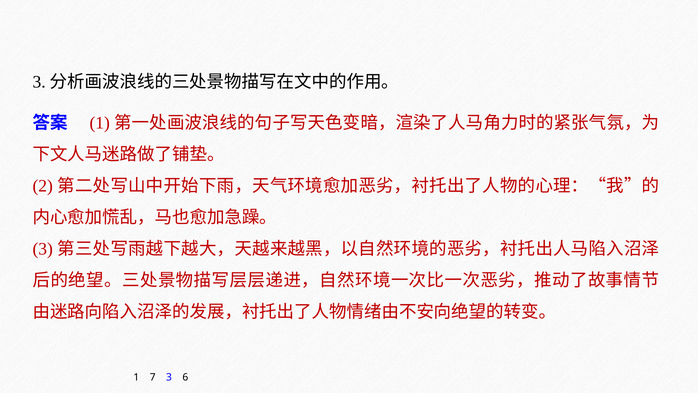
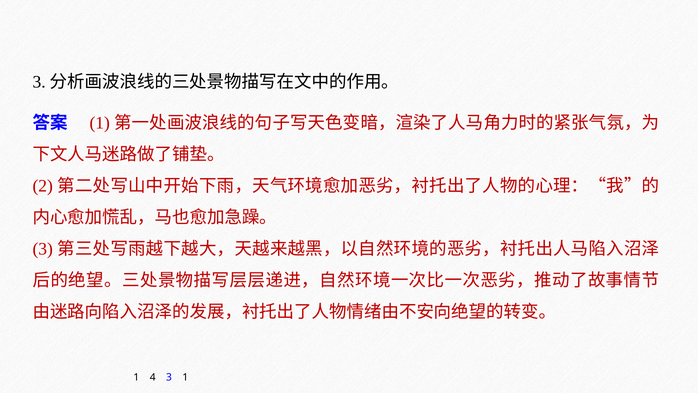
7: 7 -> 4 (153, 377)
3 6: 6 -> 1 (185, 377)
